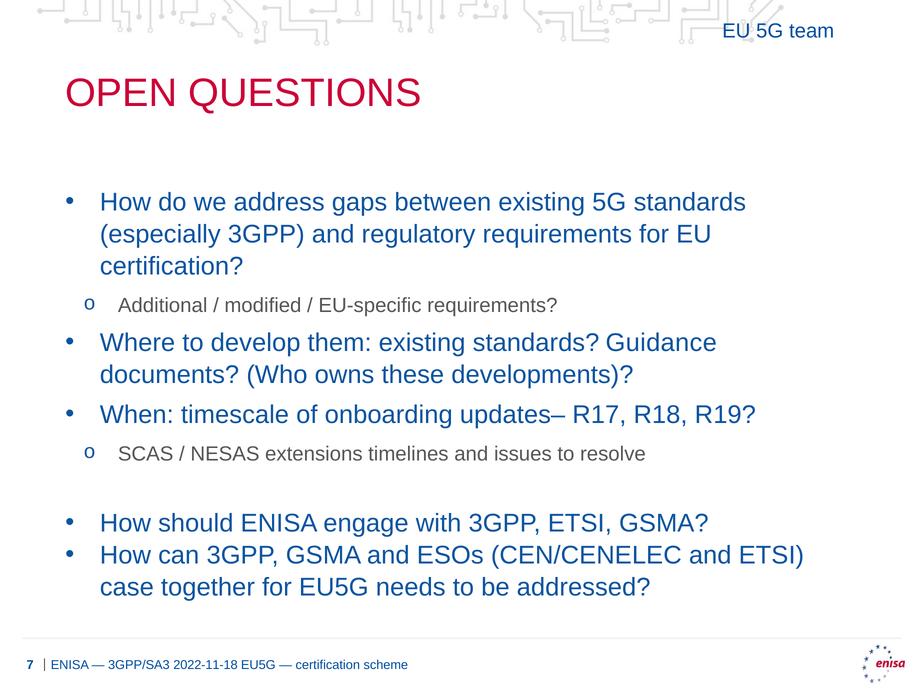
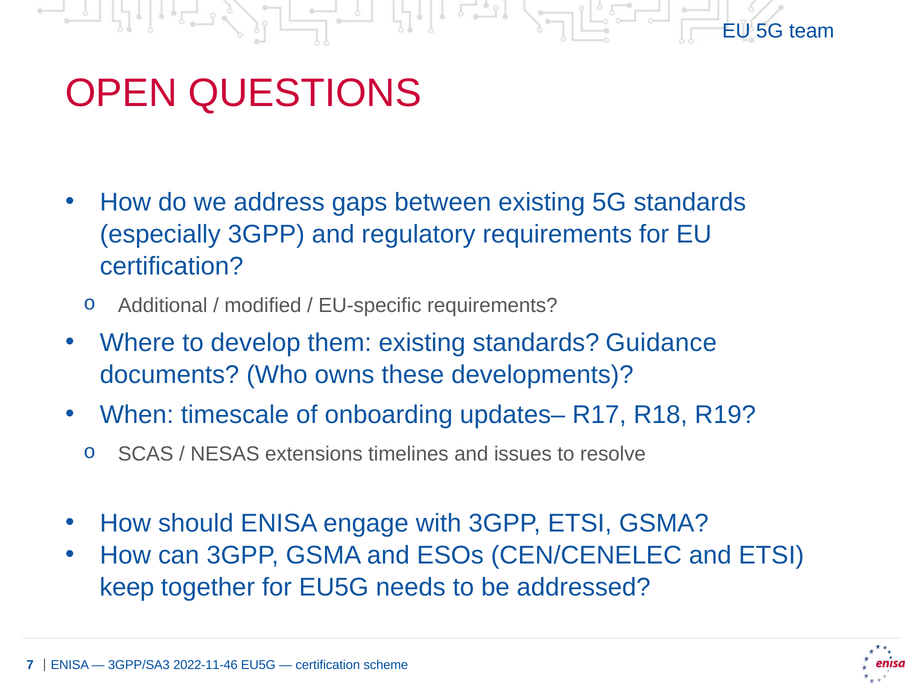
case: case -> keep (127, 587)
2022-11-18: 2022-11-18 -> 2022-11-46 (205, 665)
